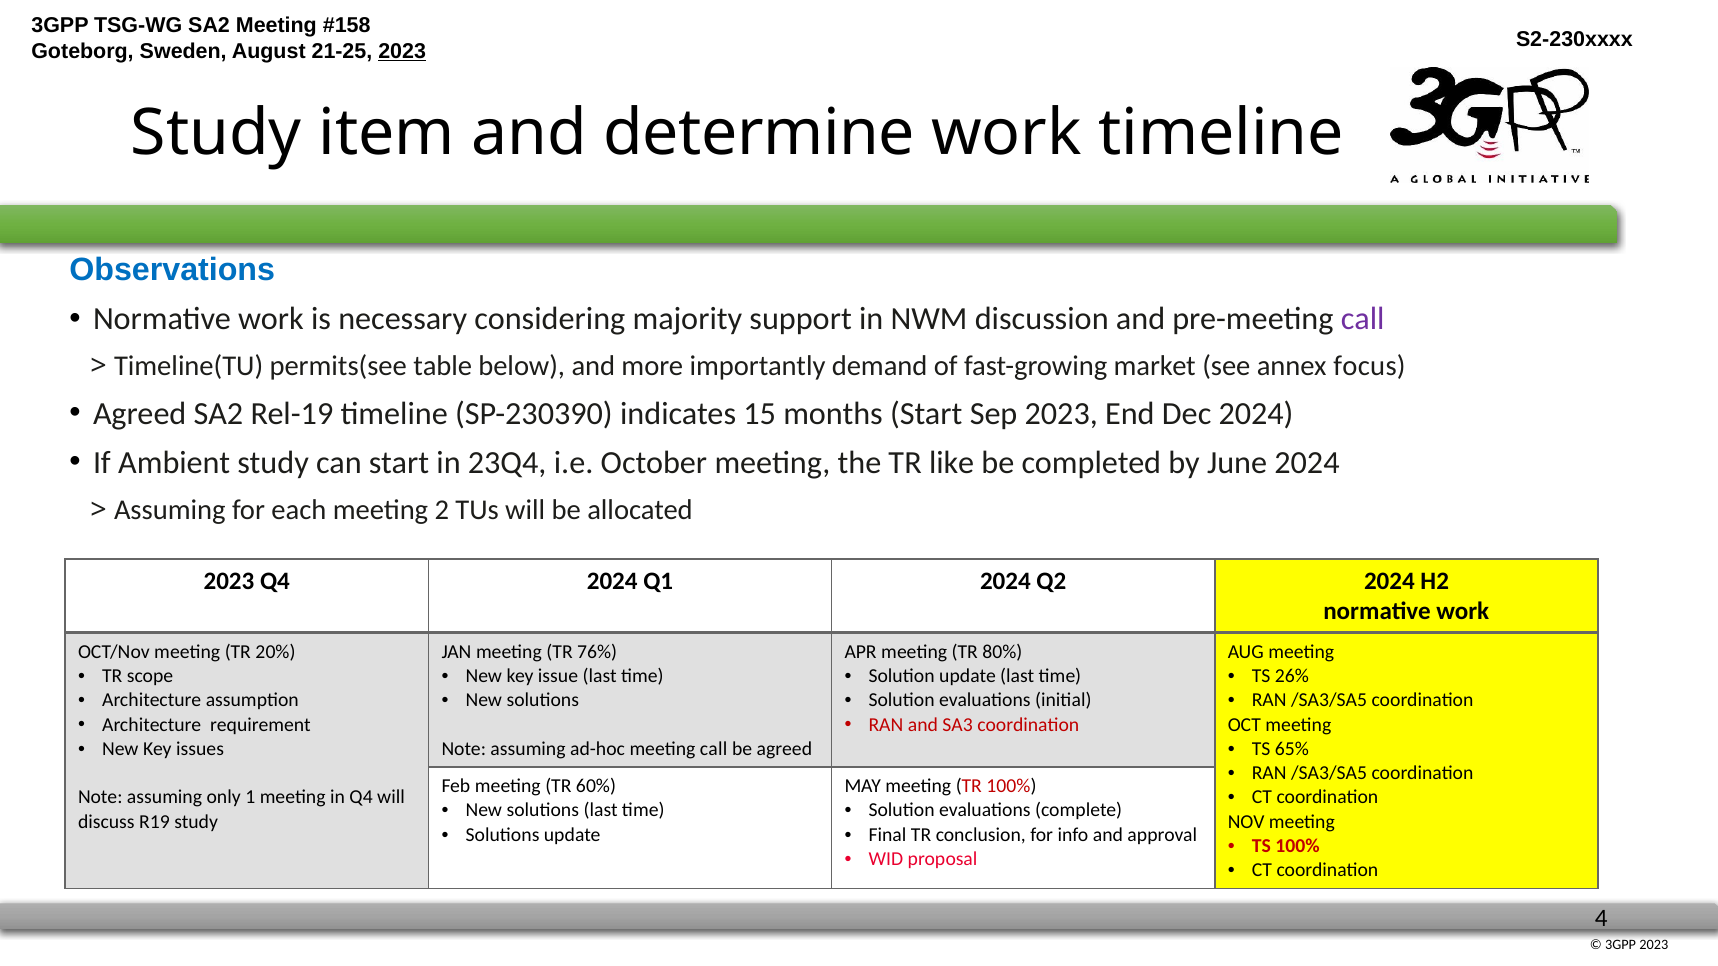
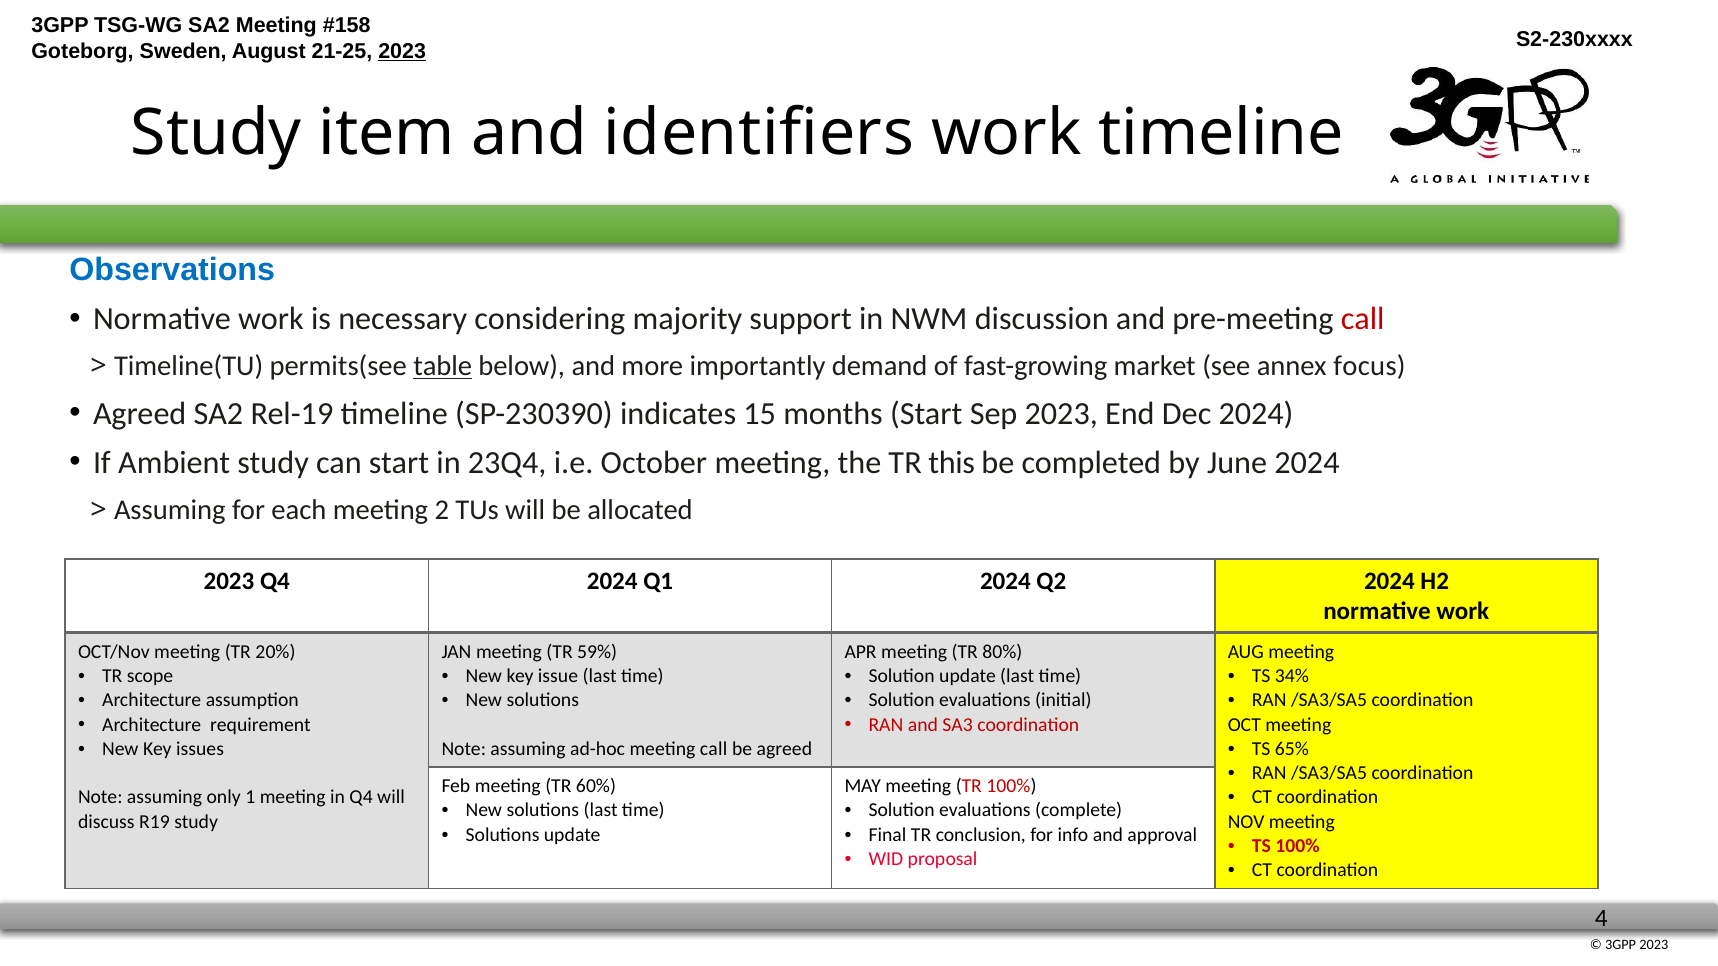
determine: determine -> identifiers (759, 134)
call colour: purple -> red (1363, 319)
table underline: none -> present (443, 366)
like: like -> this (952, 463)
76%: 76% -> 59% (597, 652)
26%: 26% -> 34% (1292, 676)
